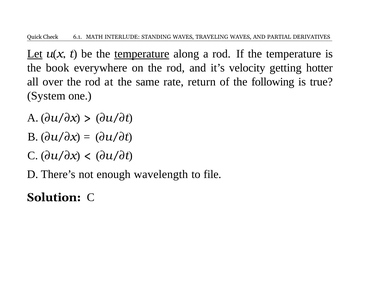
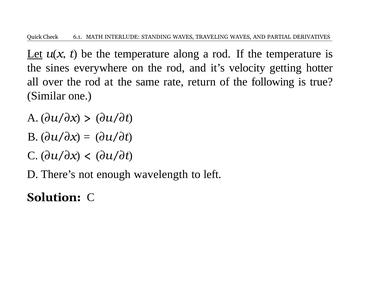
temperature underline: present -> none (142, 54)
book: book -> sines (58, 68)
System: System -> Similar (46, 96)
file: file -> left (212, 174)
